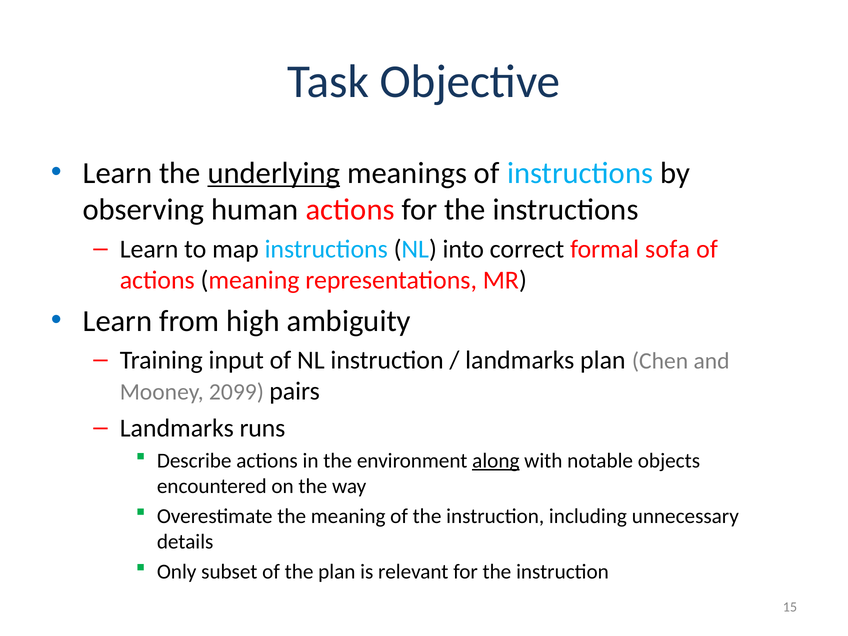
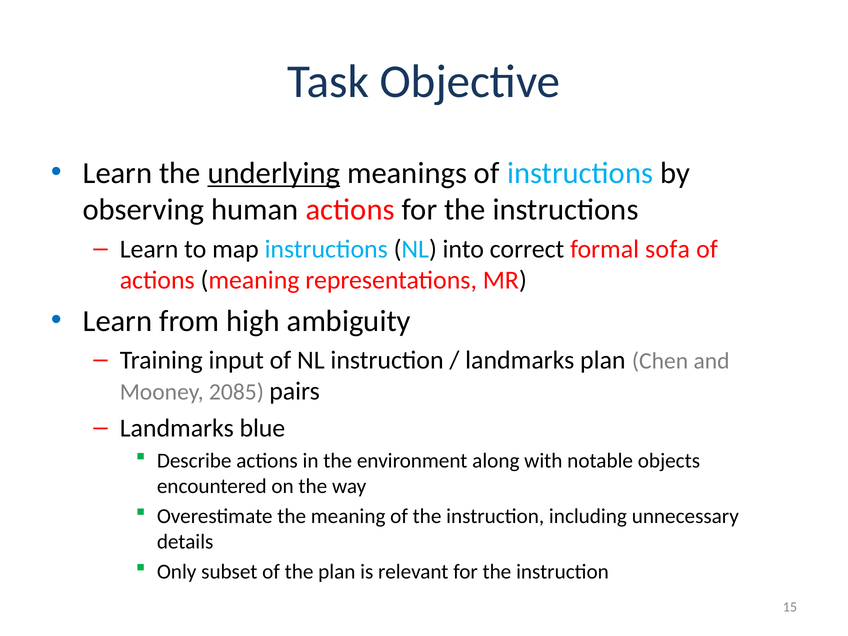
2099: 2099 -> 2085 (236, 392)
runs: runs -> blue (262, 428)
along underline: present -> none (496, 461)
